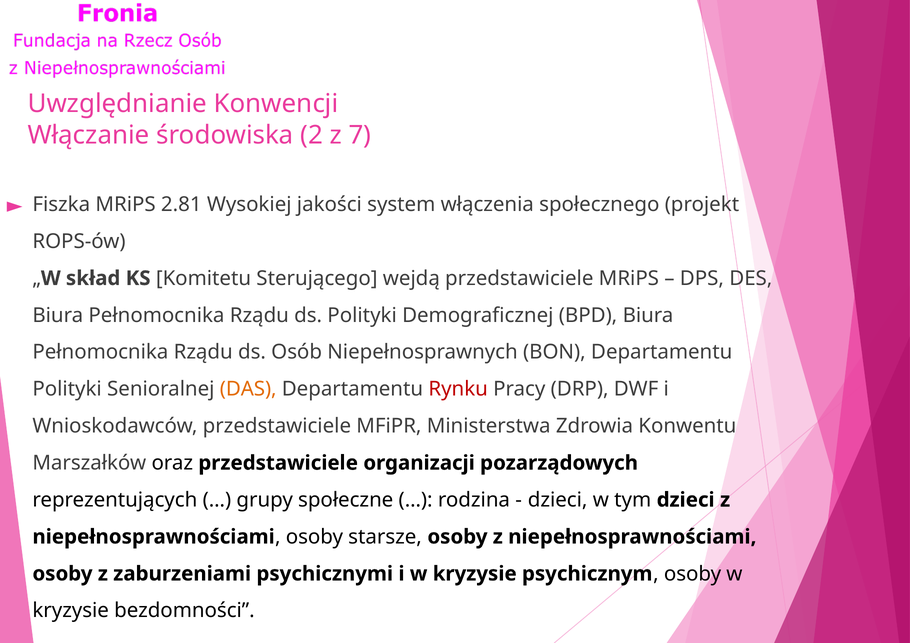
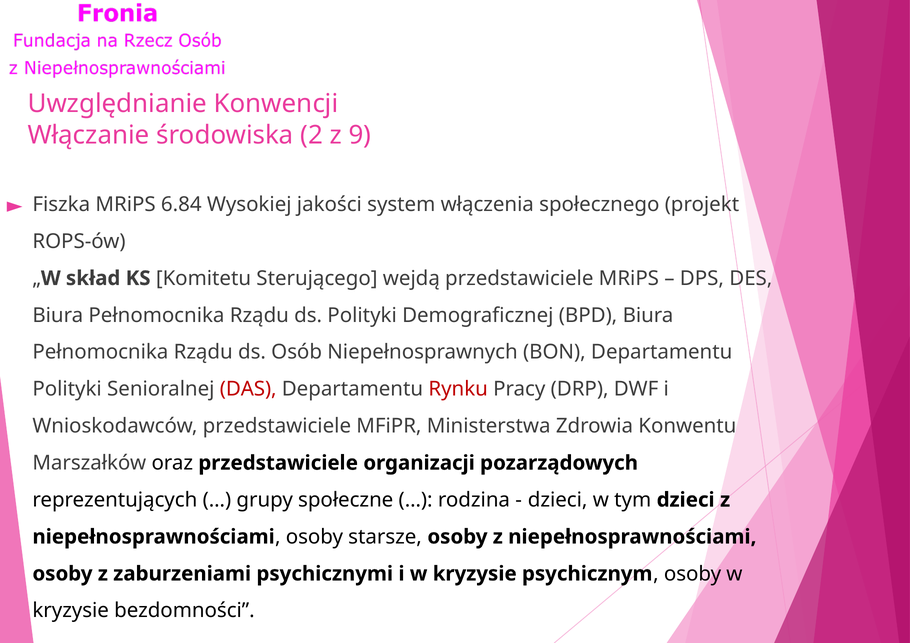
7: 7 -> 9 (360, 135)
2.81: 2.81 -> 6.84 (181, 205)
DAS colour: orange -> red (248, 389)
